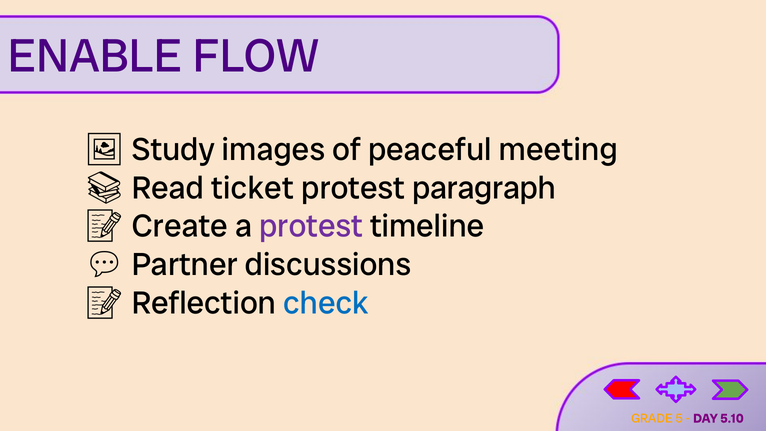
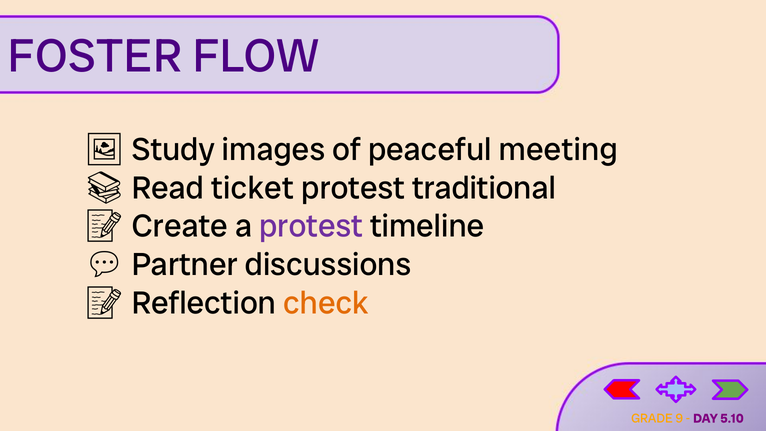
ENABLE: ENABLE -> FOSTER (95, 56)
paragraph: paragraph -> traditional (484, 188)
check colour: blue -> orange (326, 303)
5: 5 -> 9 (679, 418)
